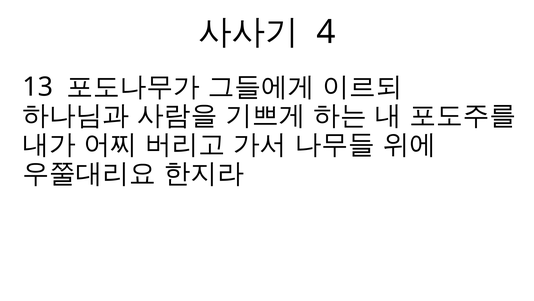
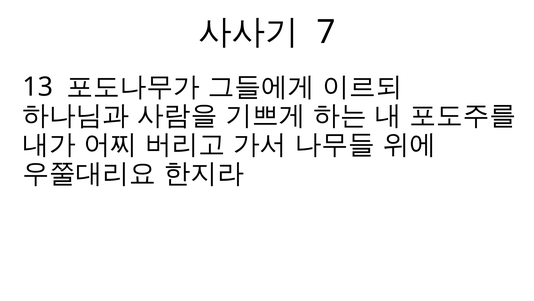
4: 4 -> 7 (326, 32)
